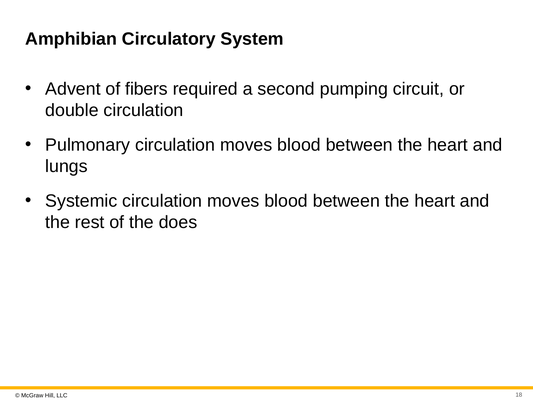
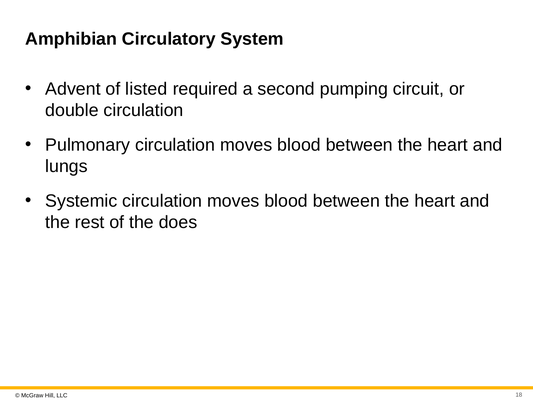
fibers: fibers -> listed (146, 89)
